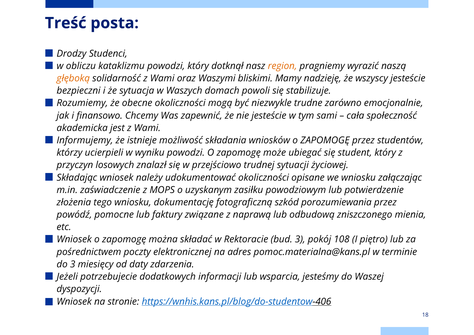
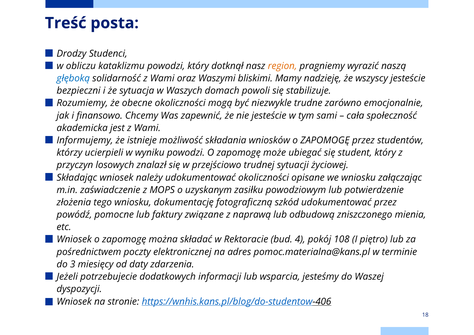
głęboką colour: orange -> blue (73, 78)
szkód porozumiewania: porozumiewania -> udokumentować (336, 202)
bud 3: 3 -> 4 (300, 240)
